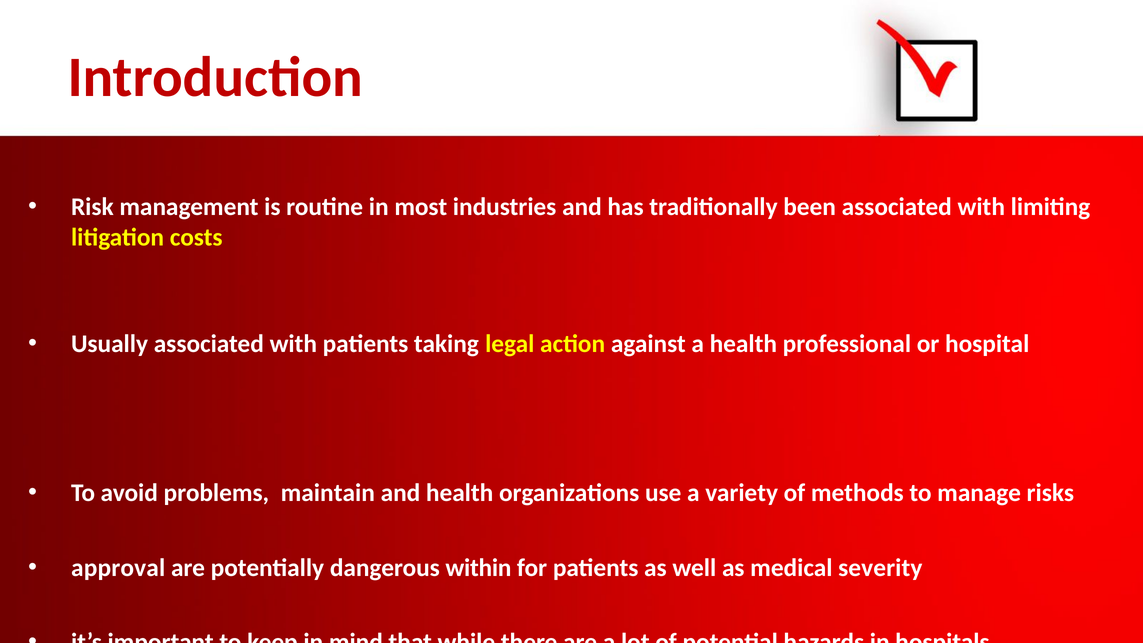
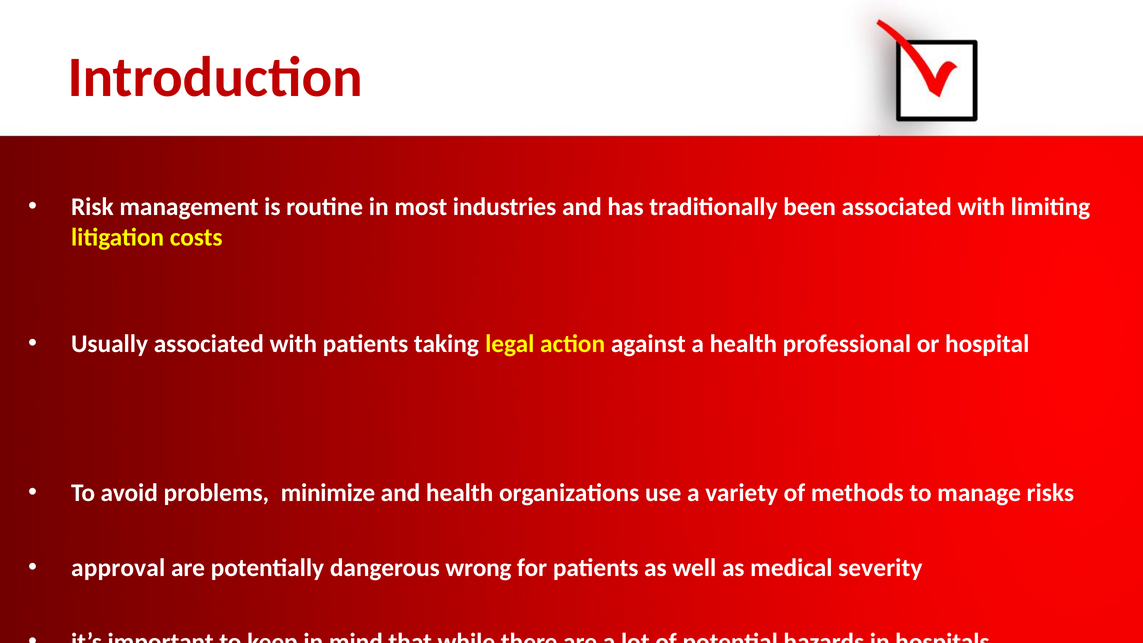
maintain: maintain -> minimize (328, 493)
within: within -> wrong (478, 568)
